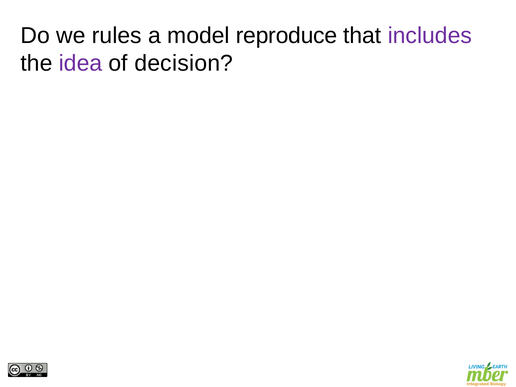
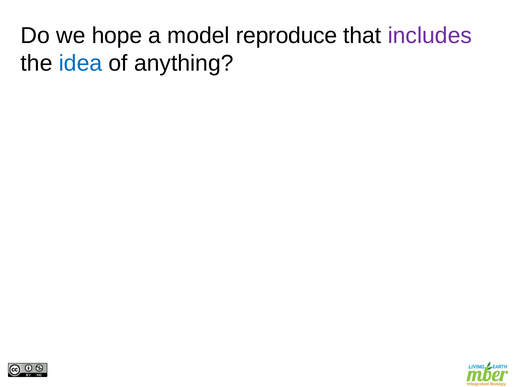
rules: rules -> hope (117, 36)
idea colour: purple -> blue (81, 63)
decision: decision -> anything (184, 63)
